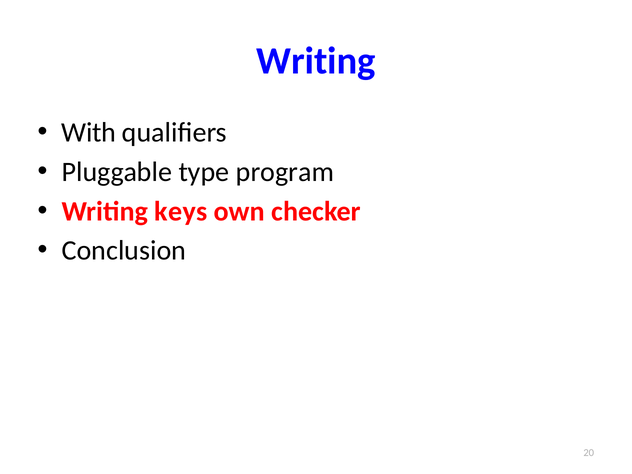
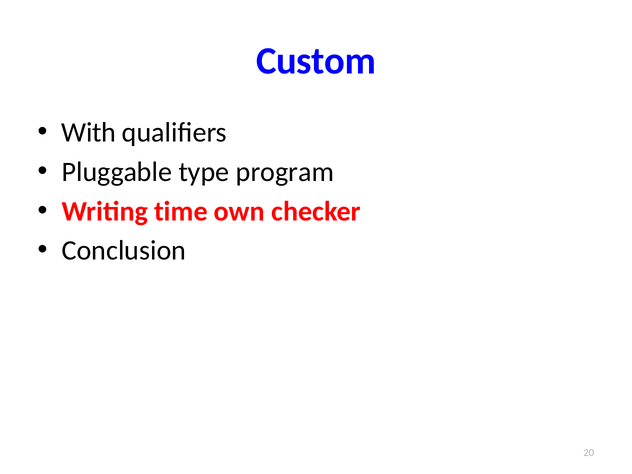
Writing: Writing -> Custom (316, 61)
keys: keys -> time (181, 211)
